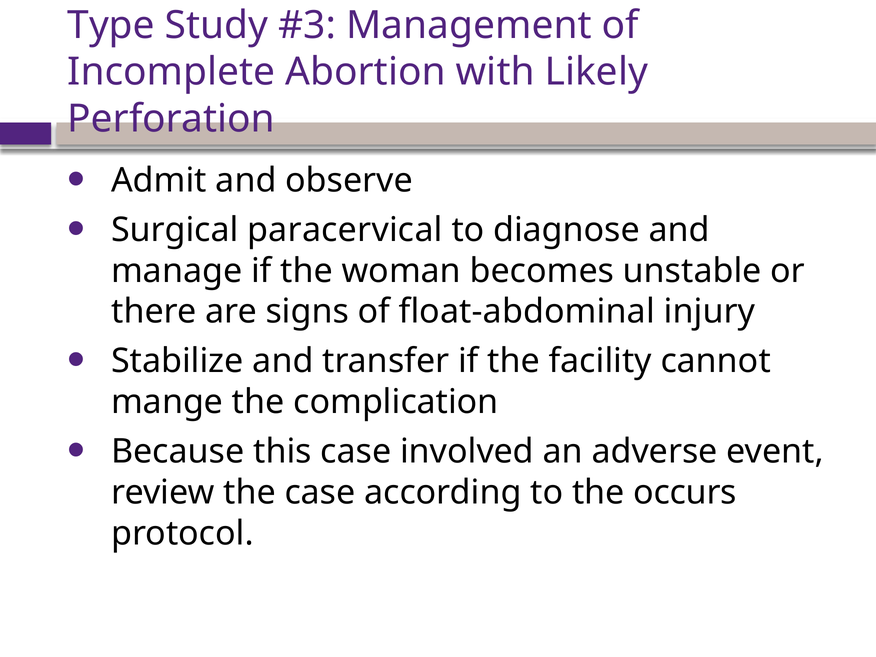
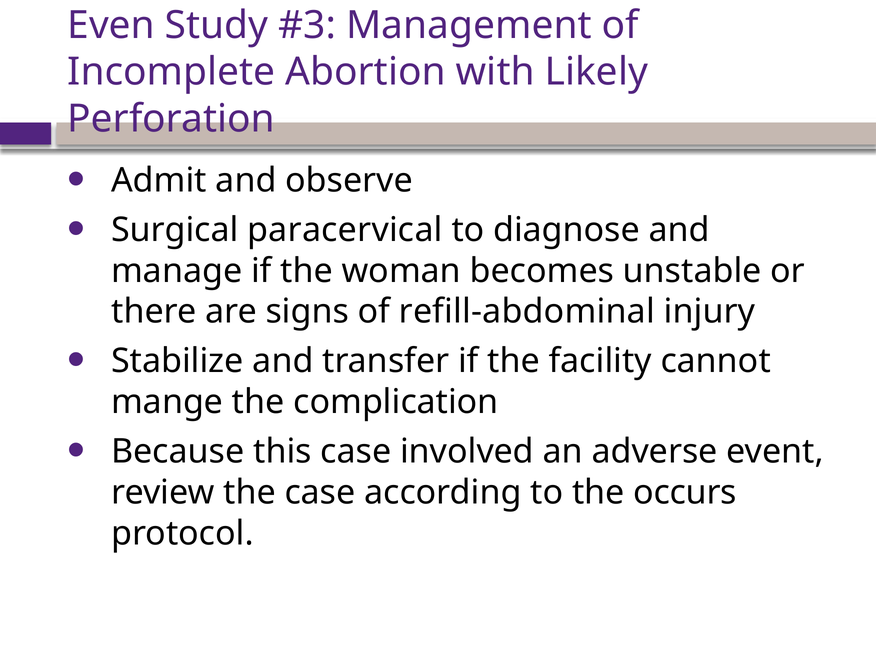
Type: Type -> Even (111, 25)
float-abdominal: float-abdominal -> refill-abdominal (527, 312)
